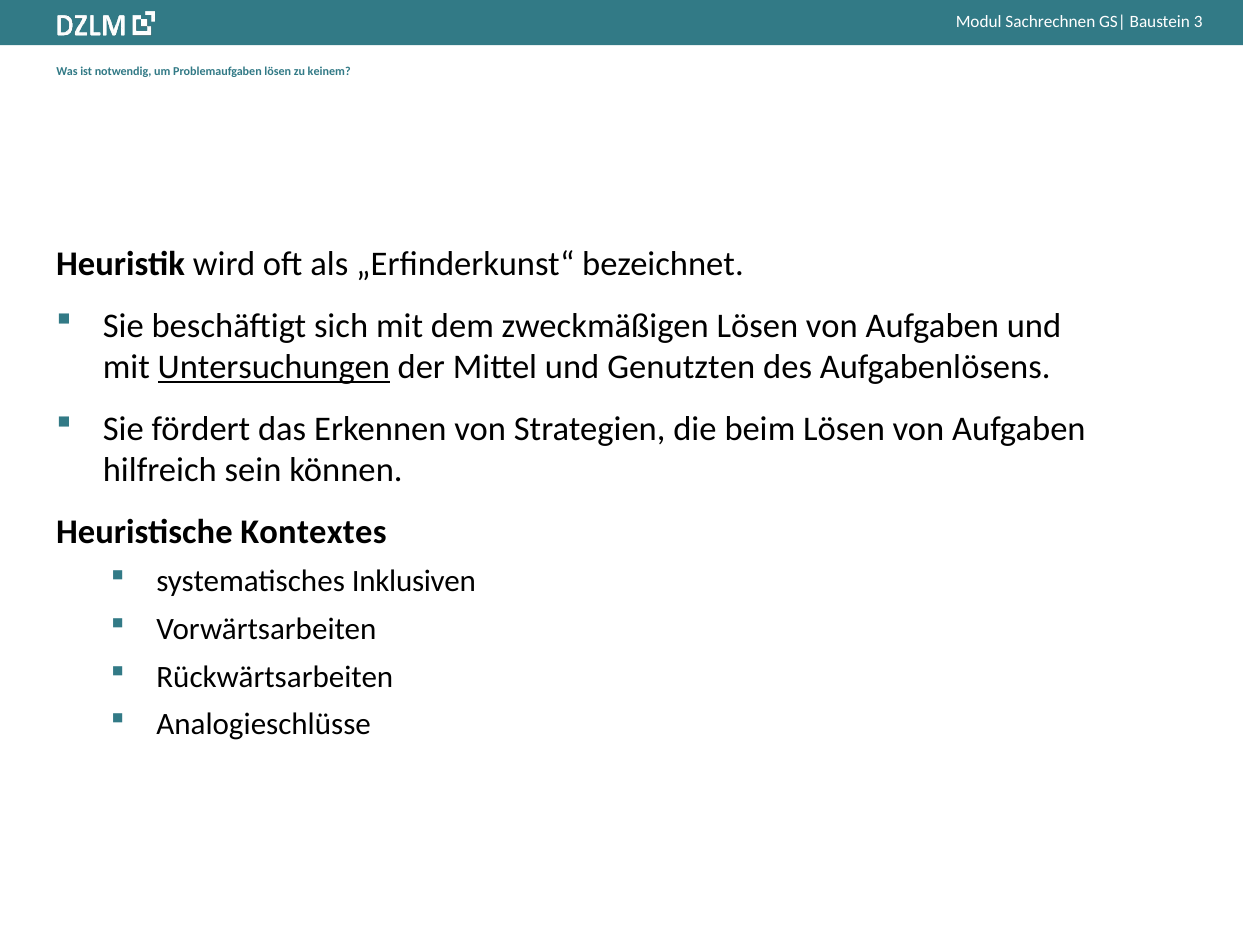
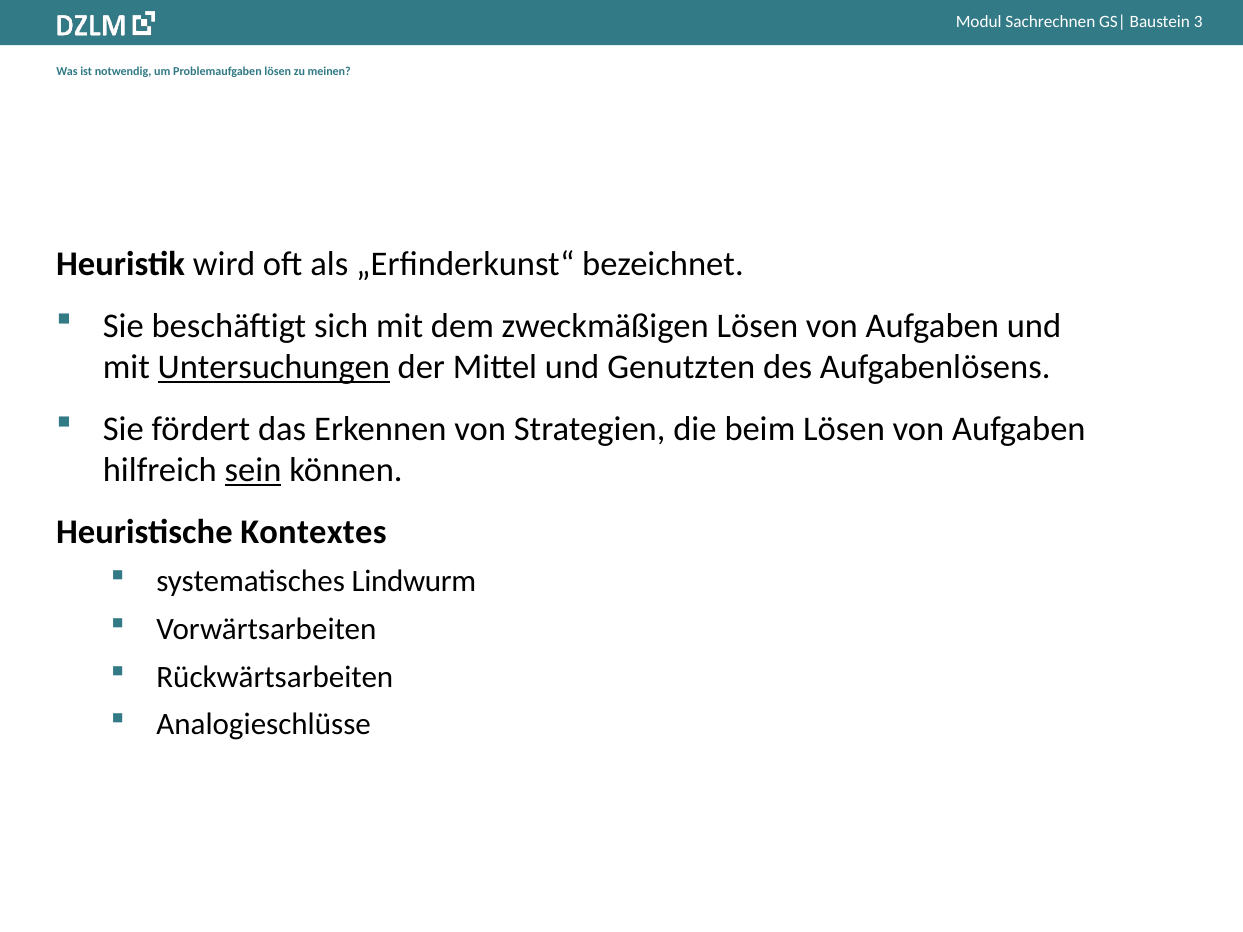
keinem: keinem -> meinen (329, 71)
sein underline: none -> present (253, 471)
Inklusiven: Inklusiven -> Lindwurm (414, 582)
